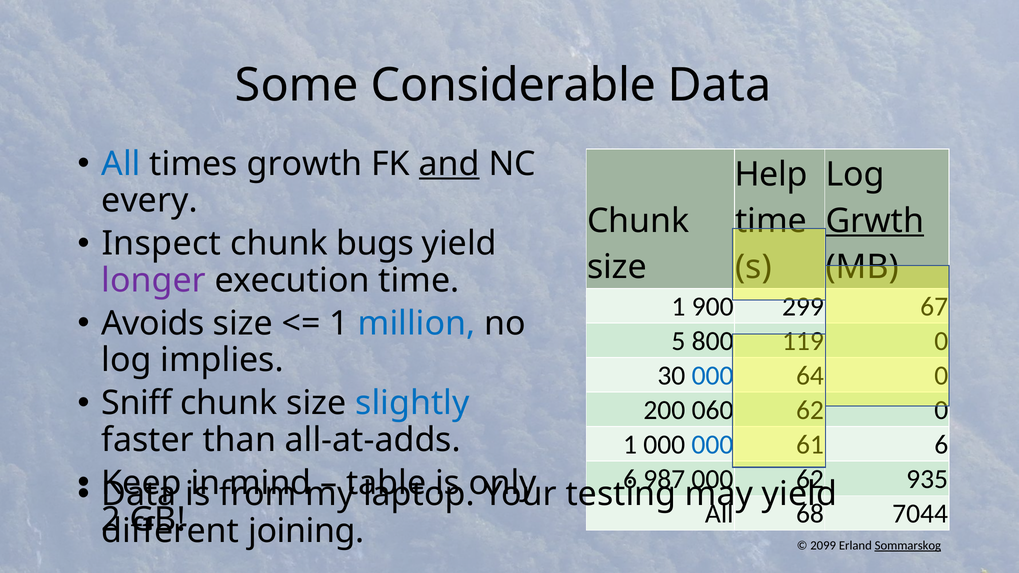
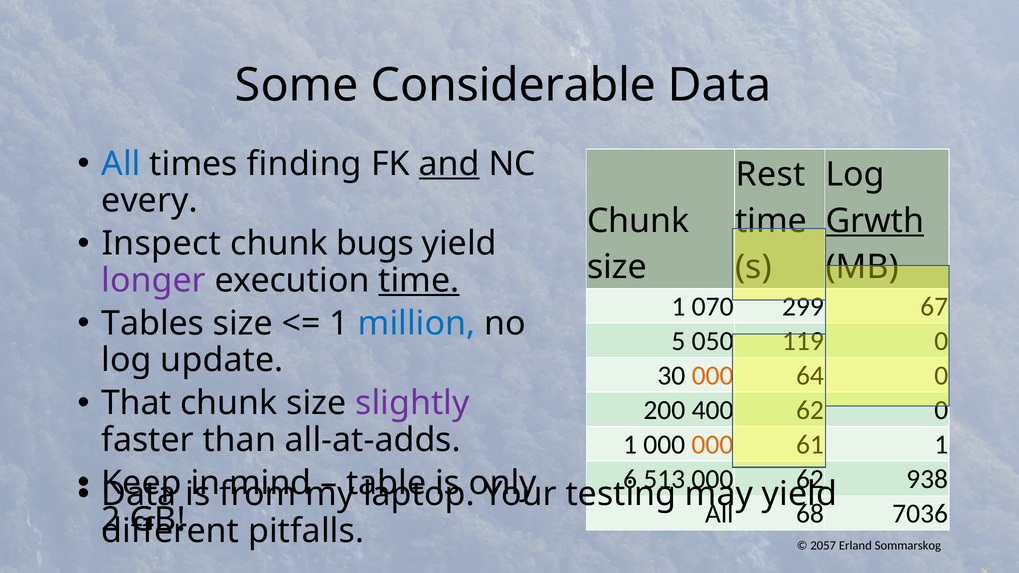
growth: growth -> finding (304, 164)
Help: Help -> Rest (771, 175)
time underline: none -> present (419, 280)
900: 900 -> 070 (713, 307)
Avoids: Avoids -> Tables (153, 323)
800: 800 -> 050 (713, 341)
implies: implies -> update (222, 360)
000 colour: blue -> orange (713, 376)
Sniff: Sniff -> That (137, 403)
slightly colour: blue -> purple (412, 403)
060: 060 -> 400 (713, 410)
000 colour: blue -> orange (712, 445)
6: 6 -> 1 (941, 445)
987: 987 -> 513 (664, 479)
935: 935 -> 938 (927, 479)
7044: 7044 -> 7036 (920, 514)
joining: joining -> pitfalls (306, 531)
2099: 2099 -> 2057 (823, 546)
Sommarskog underline: present -> none (908, 546)
